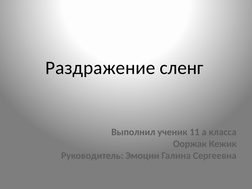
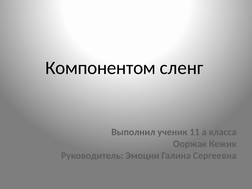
Раздражение: Раздражение -> Компонентом (101, 68)
